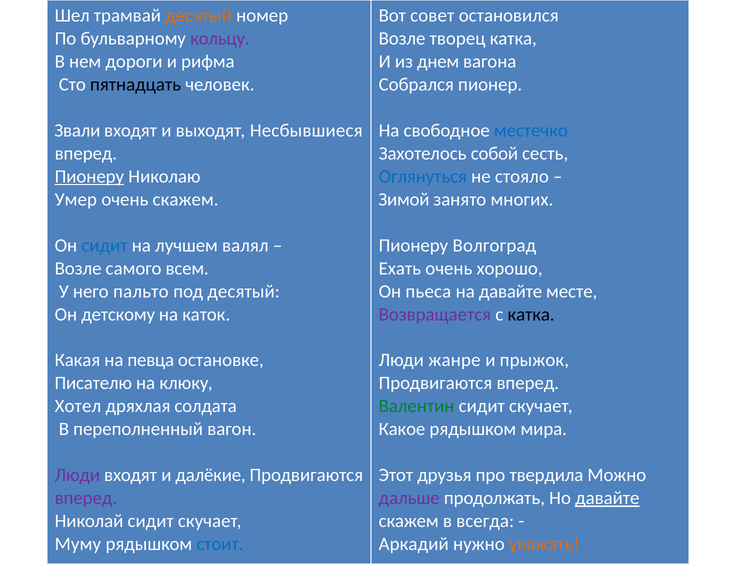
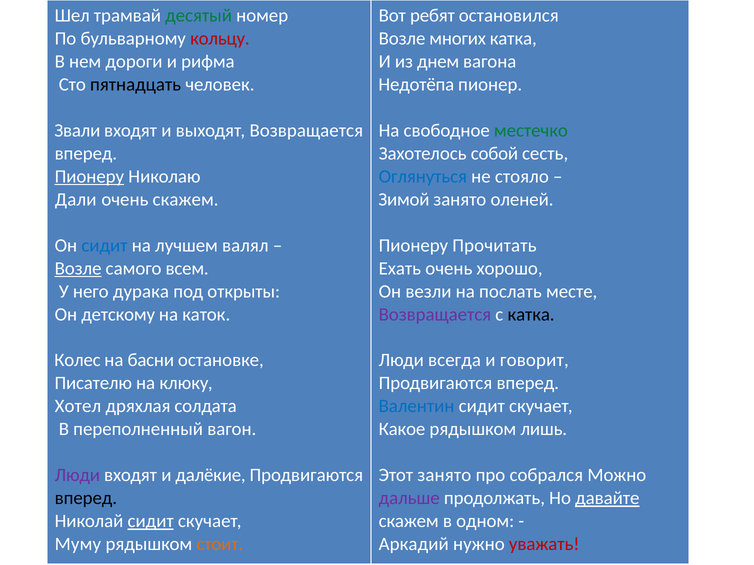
десятый colour: orange -> green (199, 16)
совет: совет -> ребят (432, 16)
кольцу colour: purple -> red (220, 39)
творец: творец -> многих (458, 39)
Собрался: Собрался -> Недотёпа (416, 85)
выходят Несбывшиеся: Несбывшиеся -> Возвращается (306, 131)
местечко colour: blue -> green (531, 131)
Умер: Умер -> Дали (76, 200)
многих: многих -> оленей (522, 200)
Волгоград: Волгоград -> Прочитать (494, 246)
Возле underline: none -> present (78, 269)
пальто: пальто -> дурака (141, 292)
под десятый: десятый -> открыты (244, 292)
пьеса: пьеса -> везли (428, 292)
на давайте: давайте -> послать (510, 292)
Какая: Какая -> Колес (77, 361)
певца: певца -> басни (151, 361)
жанре: жанре -> всегда (455, 361)
прыжок: прыжок -> говорит (534, 361)
Валентин colour: green -> blue (417, 407)
мира: мира -> лишь (544, 430)
Этот друзья: друзья -> занято (444, 476)
твердила: твердила -> собрался (546, 476)
вперед colour: purple -> black (86, 499)
сидит underline: none -> present (151, 522)
всегда: всегда -> одном (485, 522)
стоит colour: blue -> orange (220, 545)
уважать colour: orange -> red (544, 545)
